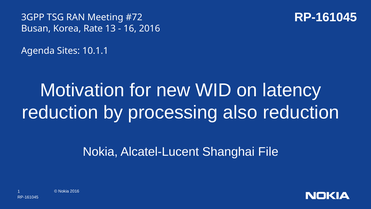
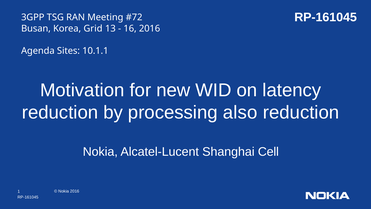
Rate: Rate -> Grid (93, 28)
File: File -> Cell (268, 151)
